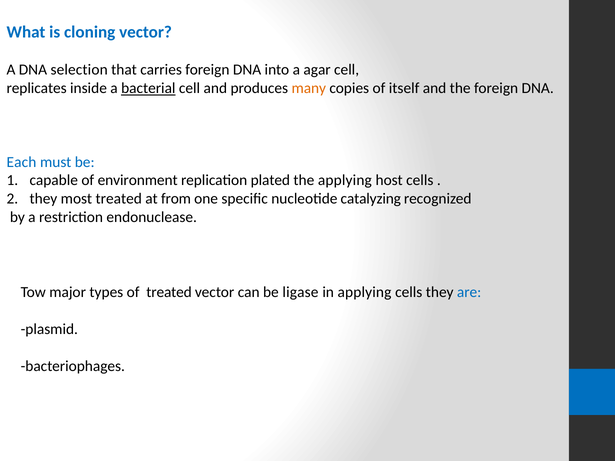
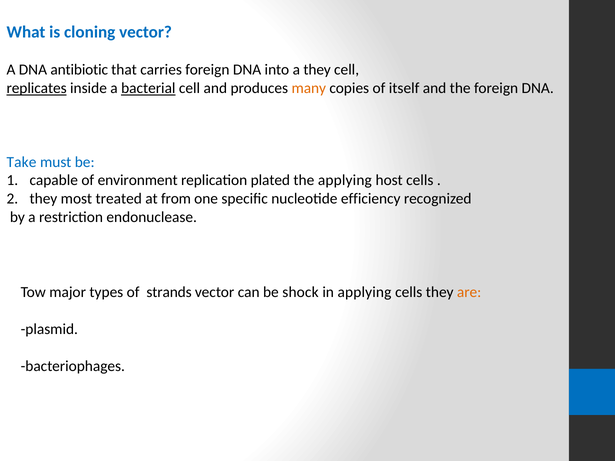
selection: selection -> antibiotic (79, 70)
a agar: agar -> they (317, 70)
replicates underline: none -> present (37, 88)
Each: Each -> Take (21, 162)
catalyzing: catalyzing -> efficiency (371, 199)
of treated: treated -> strands (169, 292)
ligase: ligase -> shock (300, 292)
are colour: blue -> orange (469, 292)
